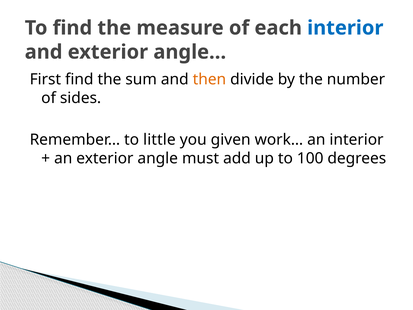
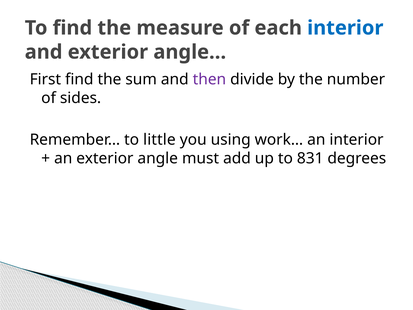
then colour: orange -> purple (209, 79)
given: given -> using (231, 140)
100: 100 -> 831 (310, 158)
